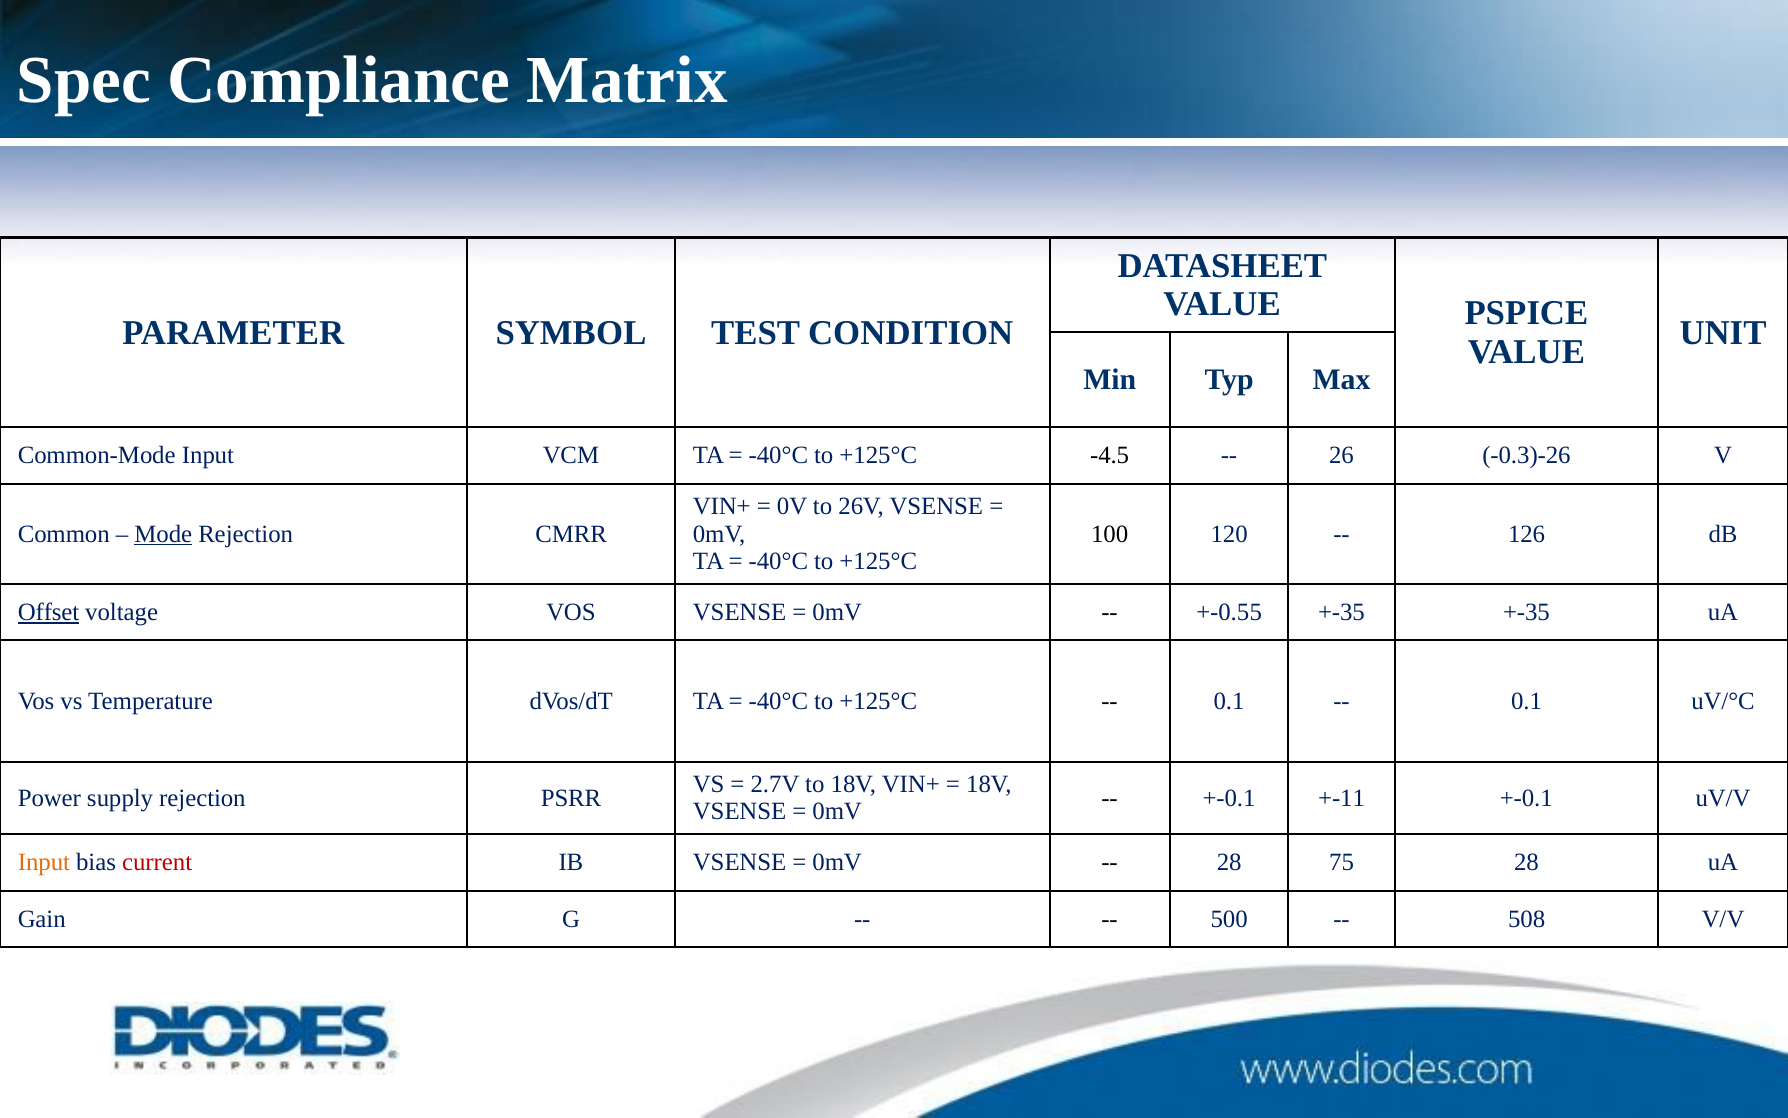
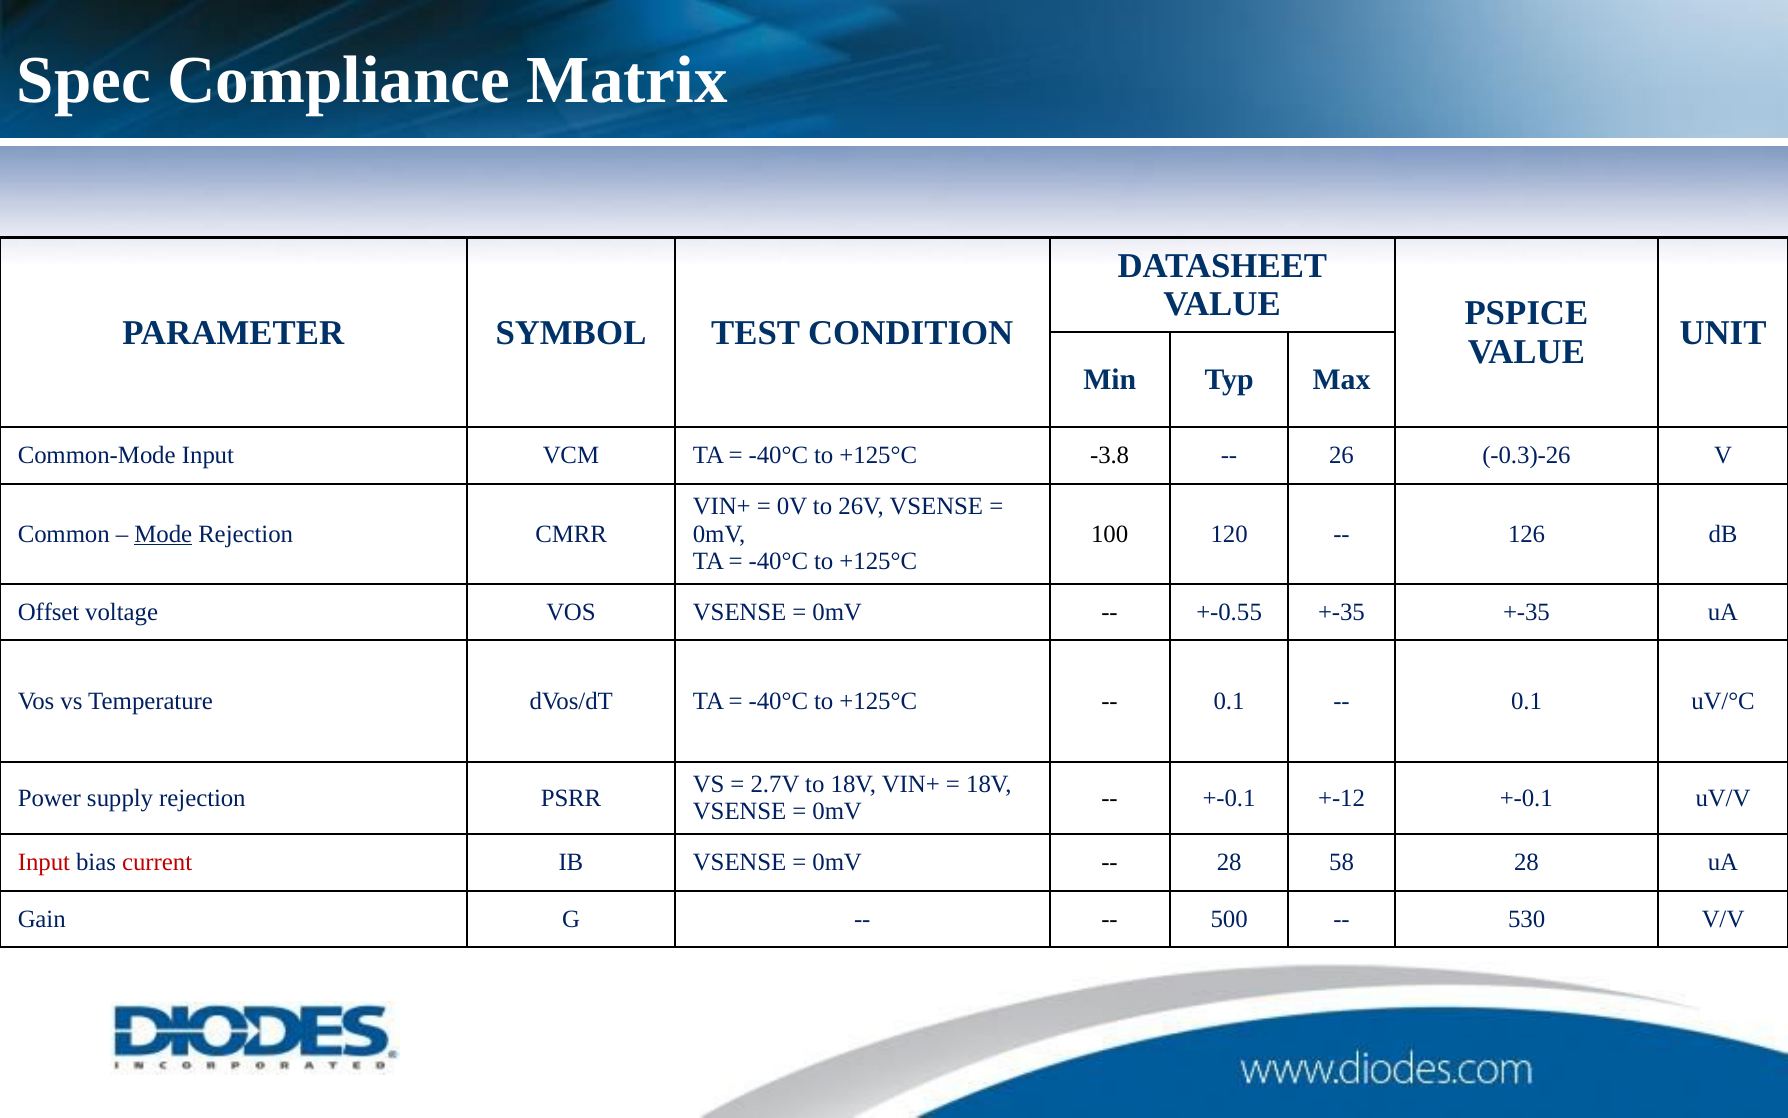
-4.5: -4.5 -> -3.8 (1110, 455)
Offset underline: present -> none (49, 612)
+-11: +-11 -> +-12 (1342, 798)
Input colour: orange -> red (44, 862)
75: 75 -> 58 (1342, 862)
508: 508 -> 530 (1527, 919)
